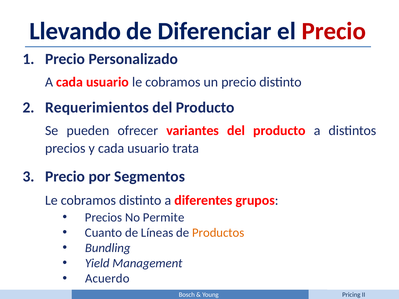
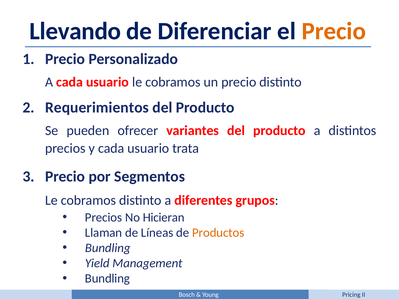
Precio colour: red -> orange (334, 31)
Permite: Permite -> Hicieran (164, 218)
Cuanto: Cuanto -> Llaman (104, 233)
Acuerdo: Acuerdo -> Bundling (107, 279)
